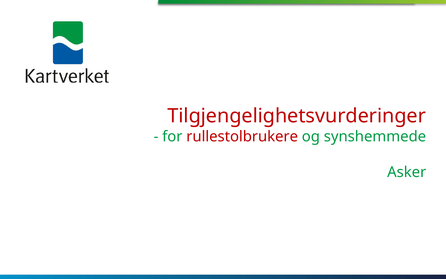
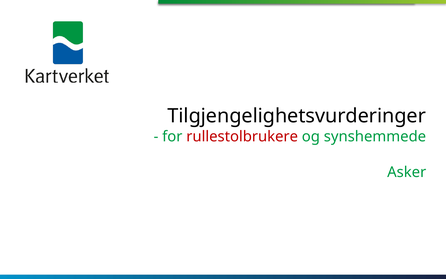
Tilgjengelighetsvurderinger colour: red -> black (297, 116)
